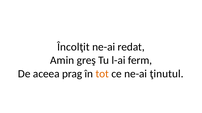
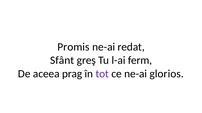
Încolţit: Încolţit -> Promis (73, 47)
Amin: Amin -> Sfânt (62, 61)
tot colour: orange -> purple (102, 74)
ţinutul: ţinutul -> glorios (167, 74)
